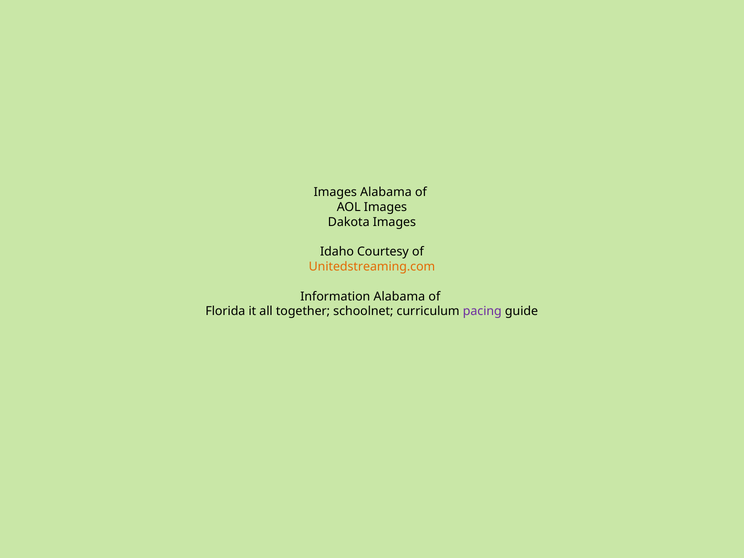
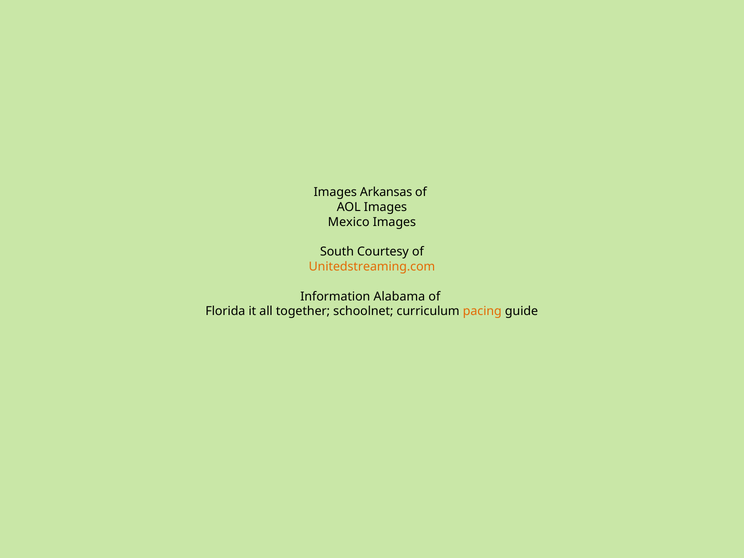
Images Alabama: Alabama -> Arkansas (386, 192)
Dakota: Dakota -> Mexico (349, 222)
Idaho: Idaho -> South (337, 252)
pacing colour: purple -> orange (482, 311)
